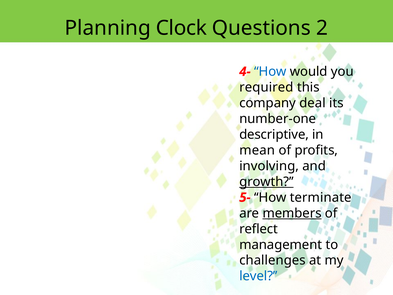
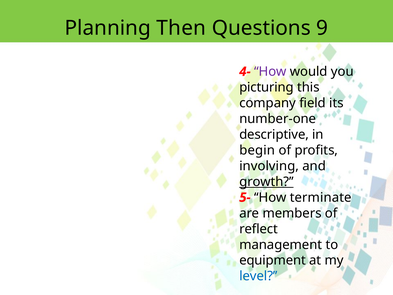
Clock: Clock -> Then (181, 28)
2: 2 -> 9 (322, 28)
How colour: blue -> purple (270, 72)
required: required -> picturing (267, 87)
deal: deal -> field (313, 103)
mean: mean -> begin (257, 150)
members underline: present -> none (292, 213)
challenges: challenges -> equipment (273, 260)
